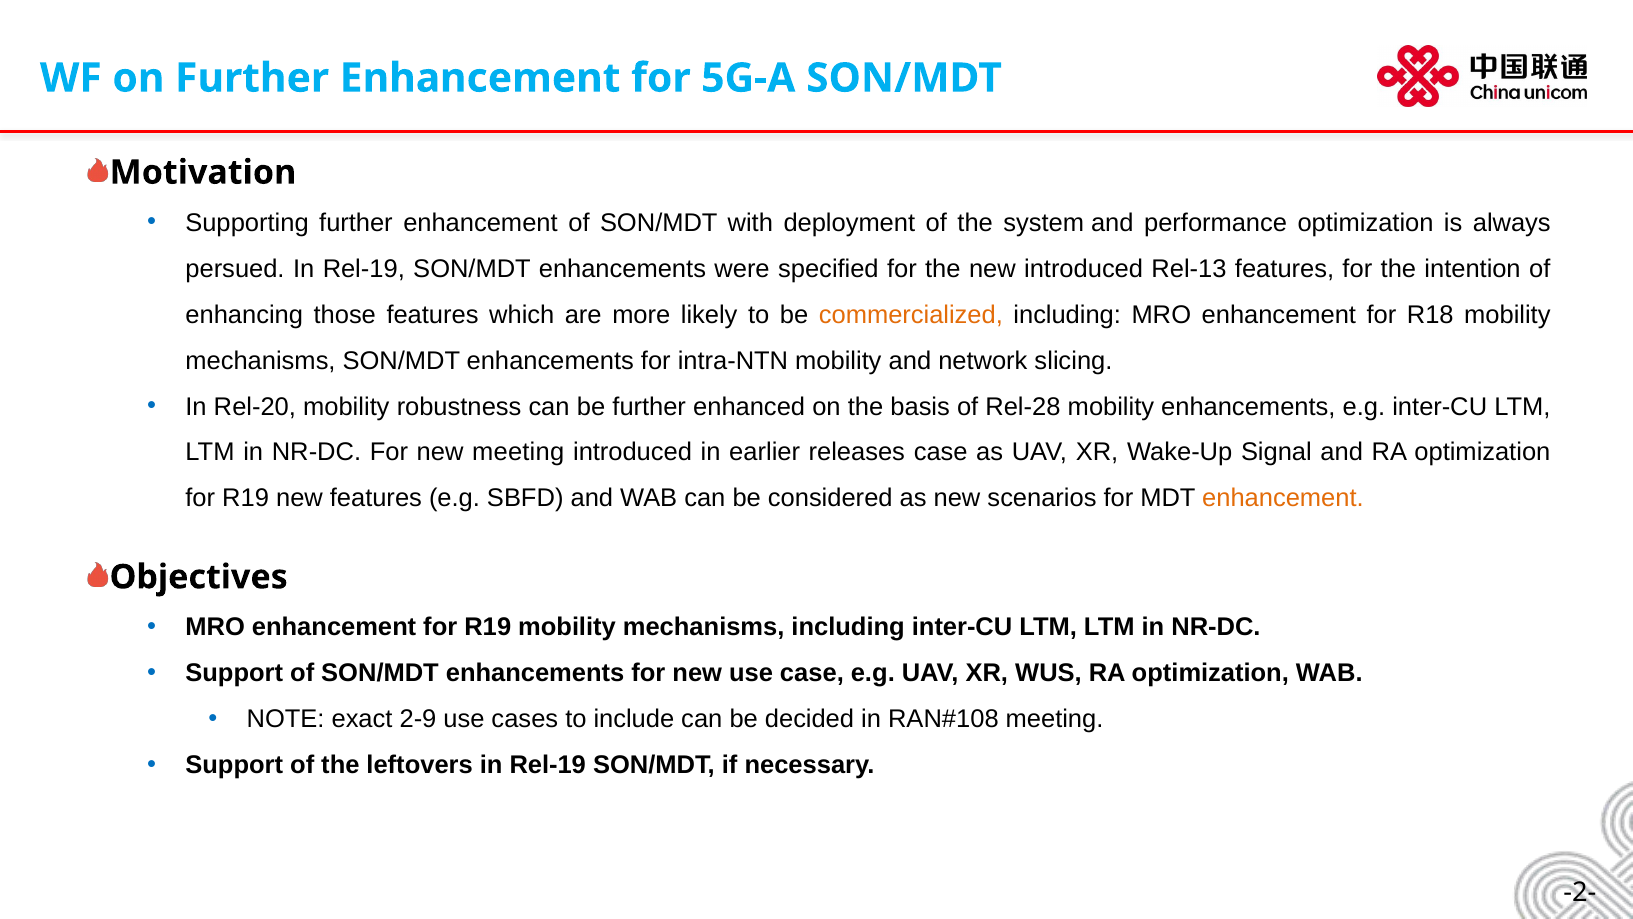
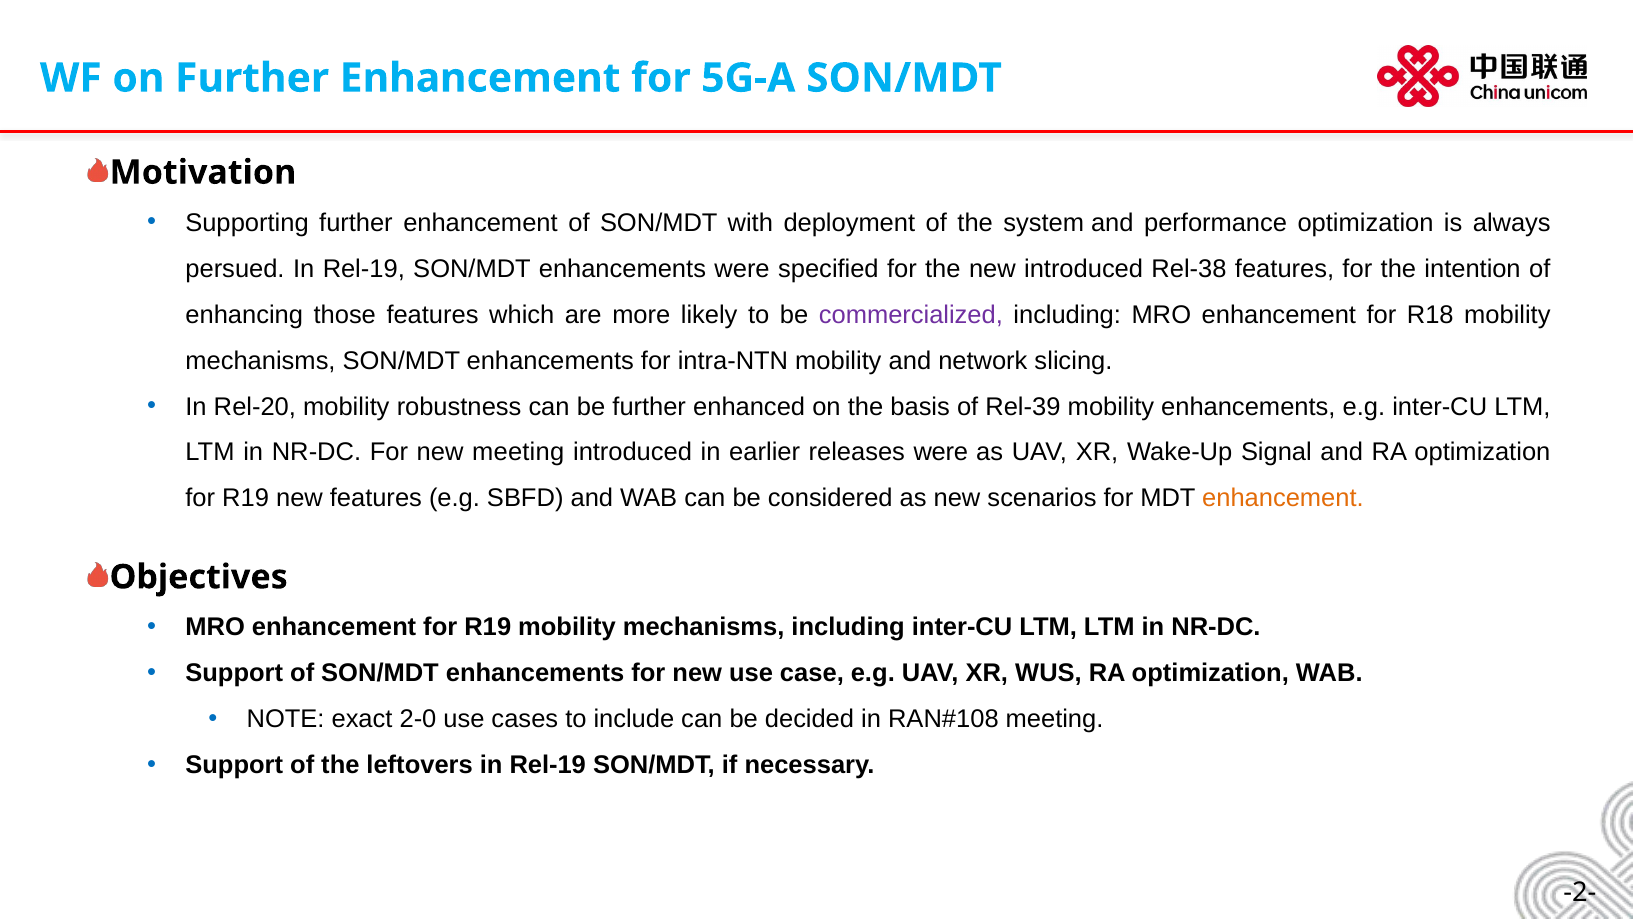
Rel-13: Rel-13 -> Rel-38 (1189, 269)
commercialized colour: orange -> purple (911, 315)
Rel-28: Rel-28 -> Rel-39 (1023, 406)
releases case: case -> were (941, 452)
2-9: 2-9 -> 2-0 (418, 719)
